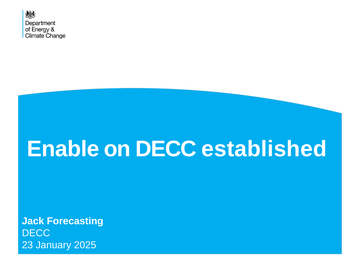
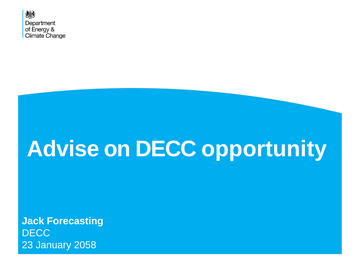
Enable: Enable -> Advise (63, 149)
established: established -> opportunity (264, 149)
2025: 2025 -> 2058 (85, 244)
